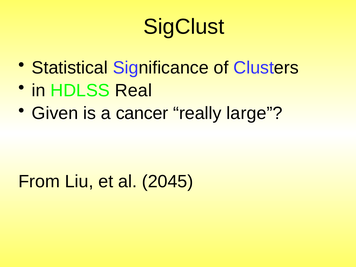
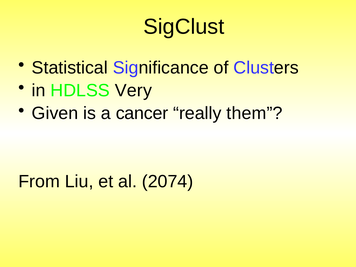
Real: Real -> Very (133, 90)
large: large -> them (255, 113)
2045: 2045 -> 2074 (168, 182)
